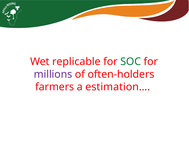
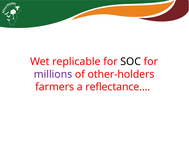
SOC colour: green -> black (131, 62)
often-holders: often-holders -> other-holders (121, 74)
estimation…: estimation… -> reflectance… (118, 87)
